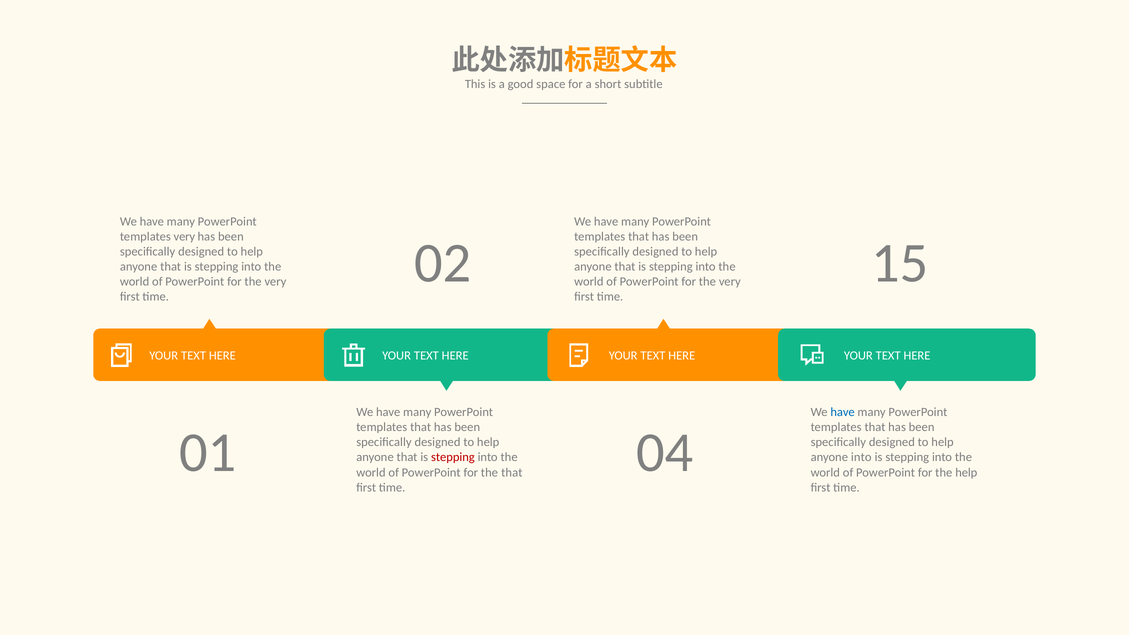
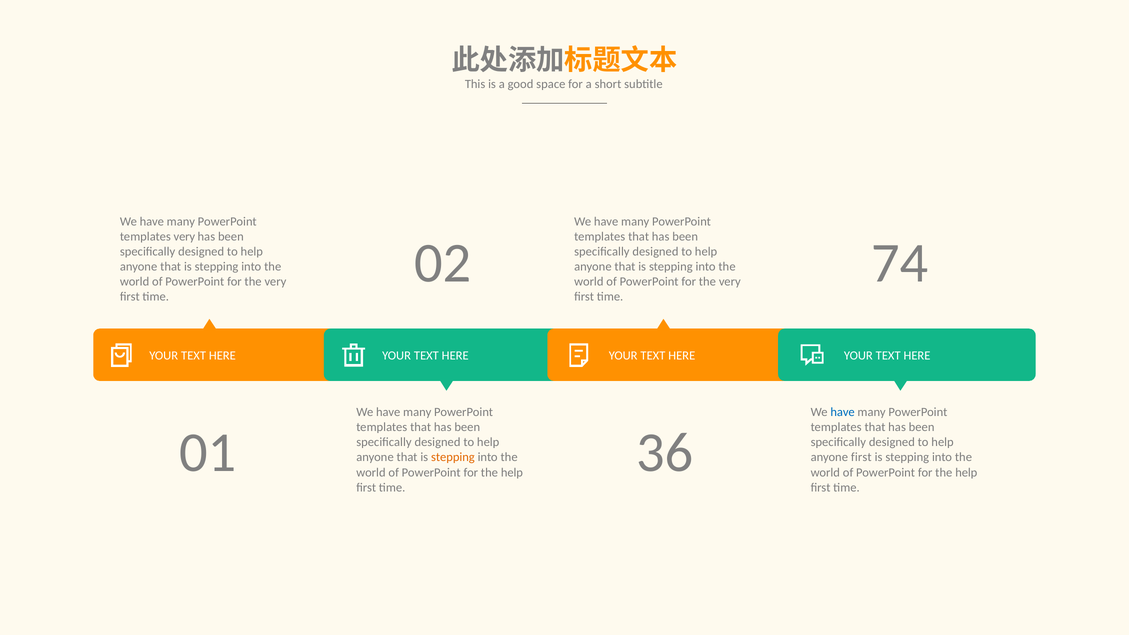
15: 15 -> 74 (900, 263)
04: 04 -> 36 (665, 453)
stepping colour: red -> orange (453, 457)
anyone into: into -> first (861, 457)
that: that -> help (512, 472)
